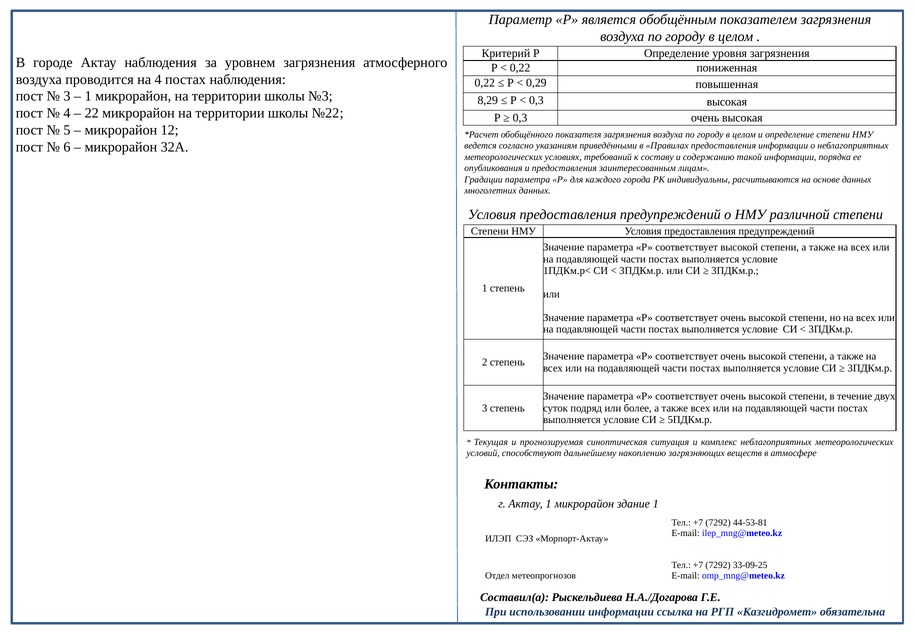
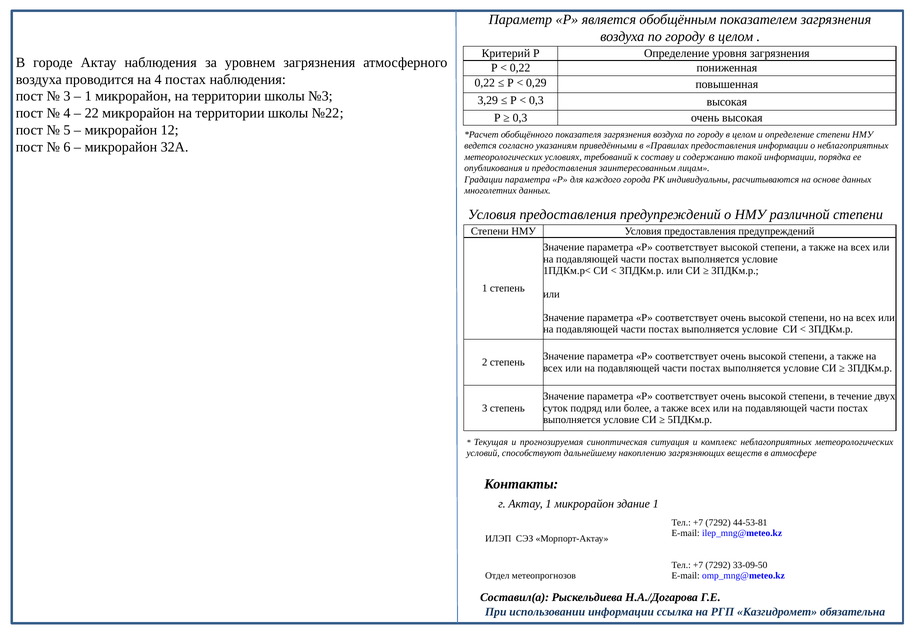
8,29: 8,29 -> 3,29 (488, 100)
33-09-25: 33-09-25 -> 33-09-50 (750, 565)
